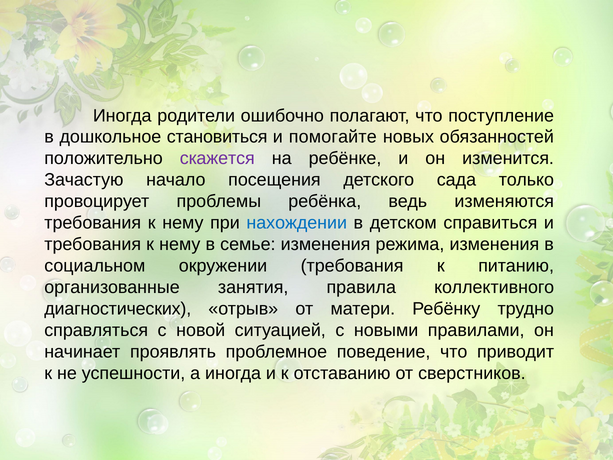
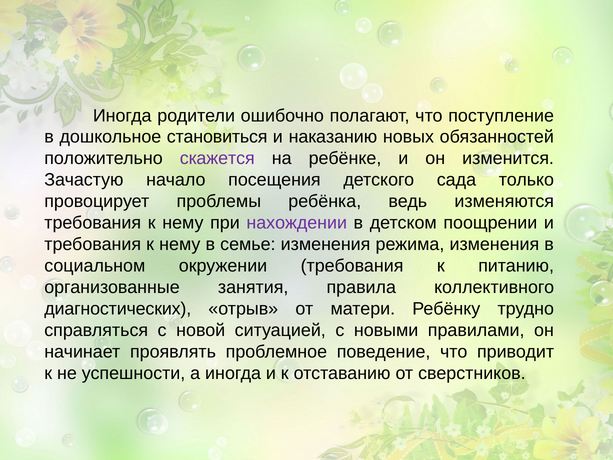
помогайте: помогайте -> наказанию (333, 137)
нахождении colour: blue -> purple (297, 223)
справиться: справиться -> поощрении (490, 223)
